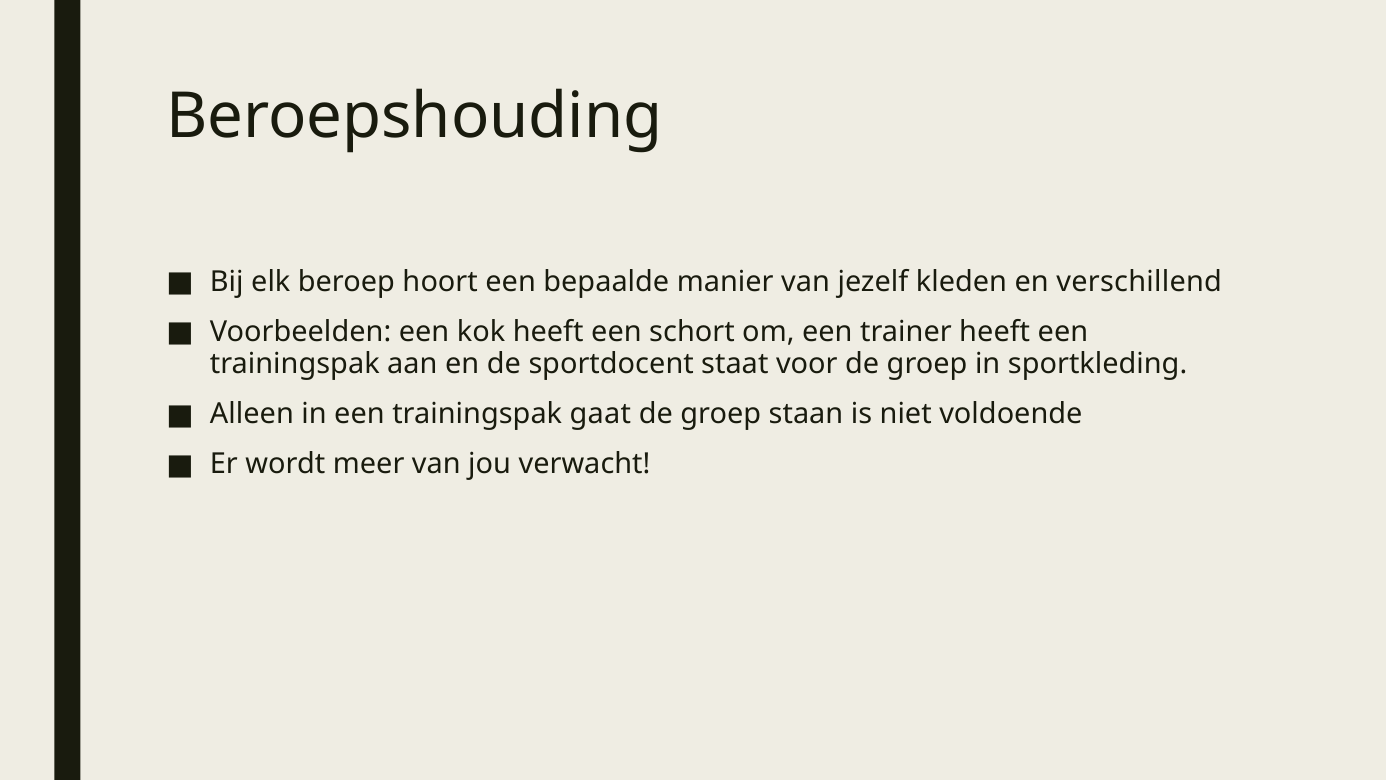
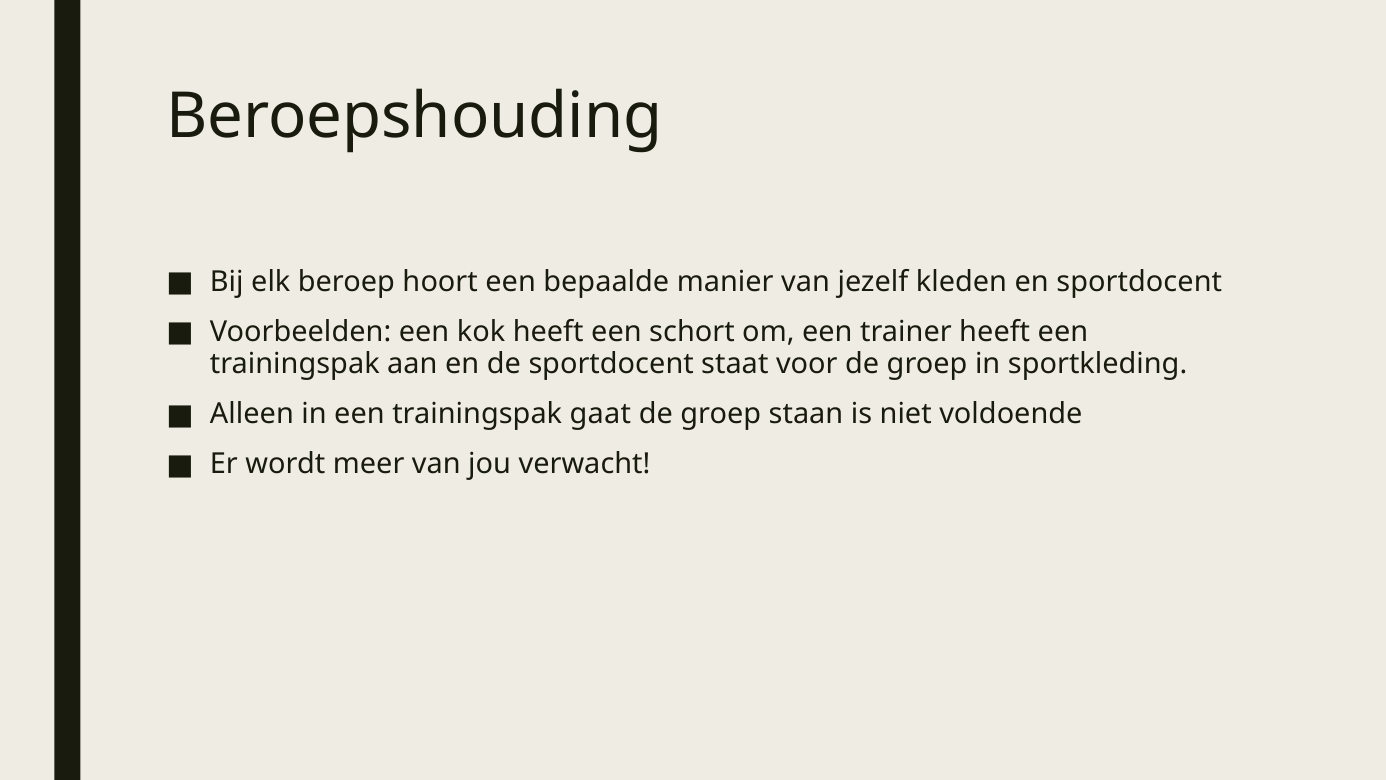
en verschillend: verschillend -> sportdocent (1139, 282)
